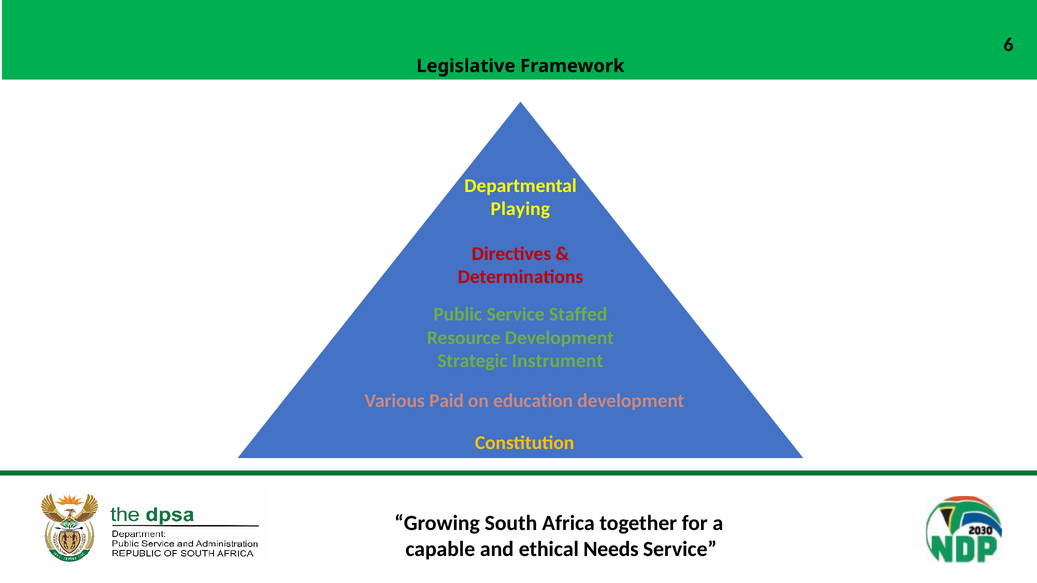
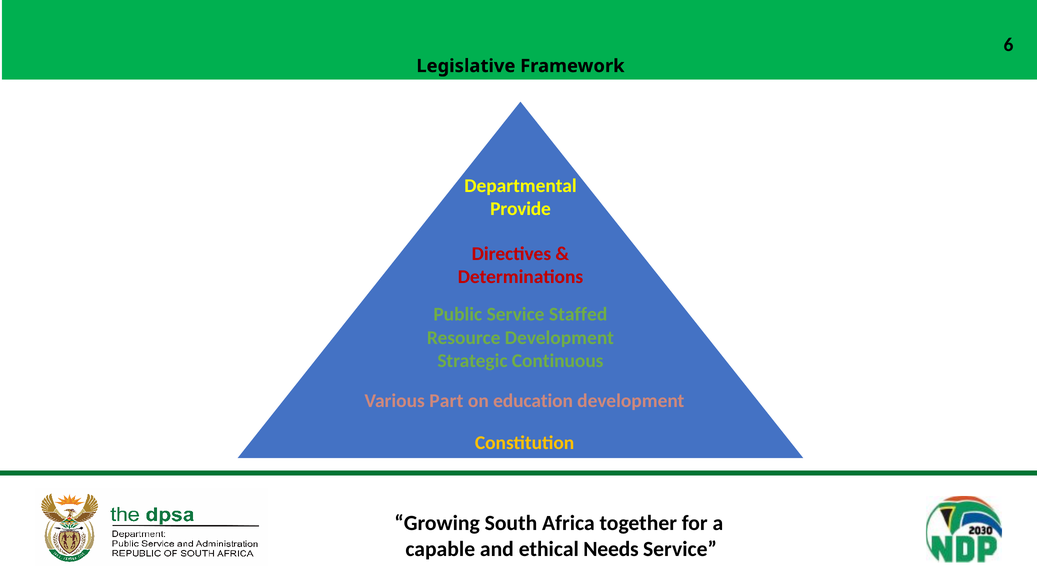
Playing: Playing -> Provide (521, 209)
Instrument: Instrument -> Continuous (558, 361)
Paid: Paid -> Part (446, 401)
